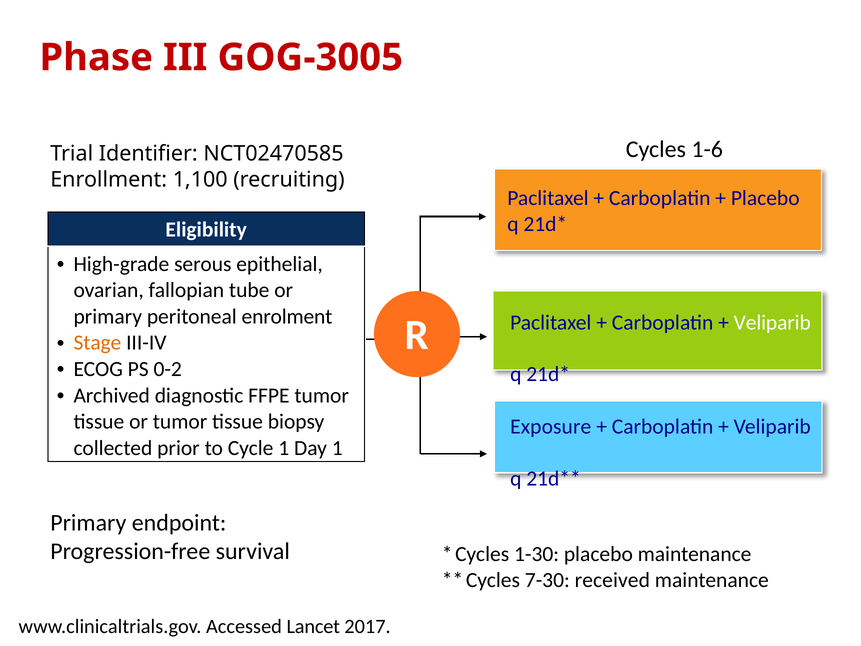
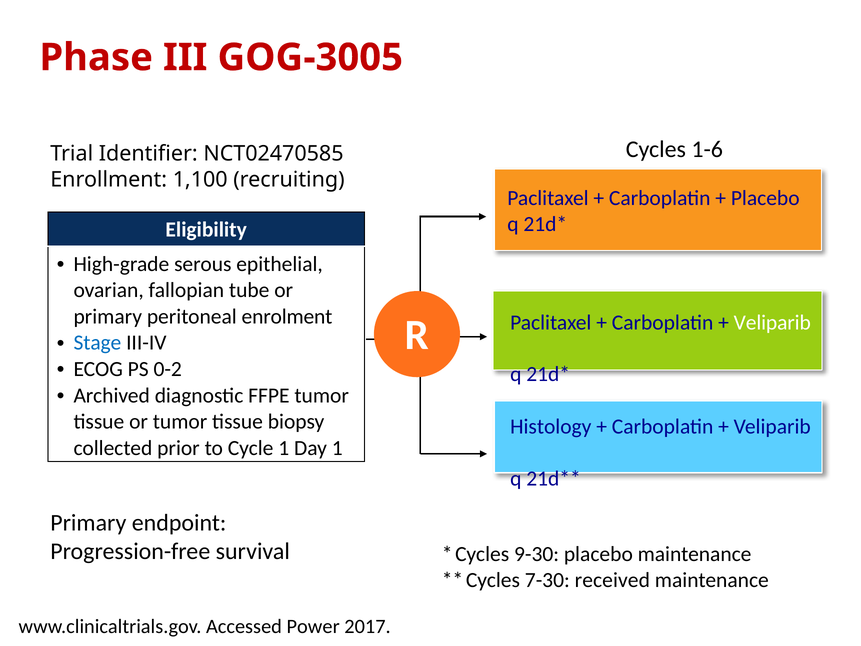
Stage colour: orange -> blue (97, 343)
Exposure: Exposure -> Histology (551, 427)
1-30: 1-30 -> 9-30 (537, 554)
Lancet: Lancet -> Power (313, 626)
